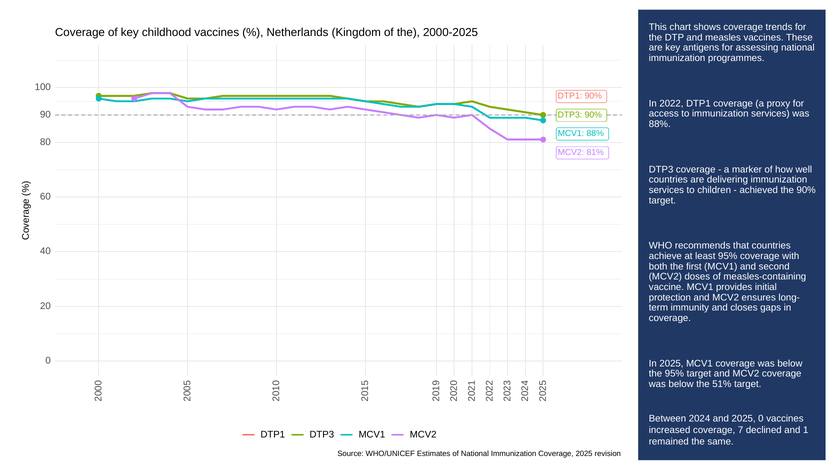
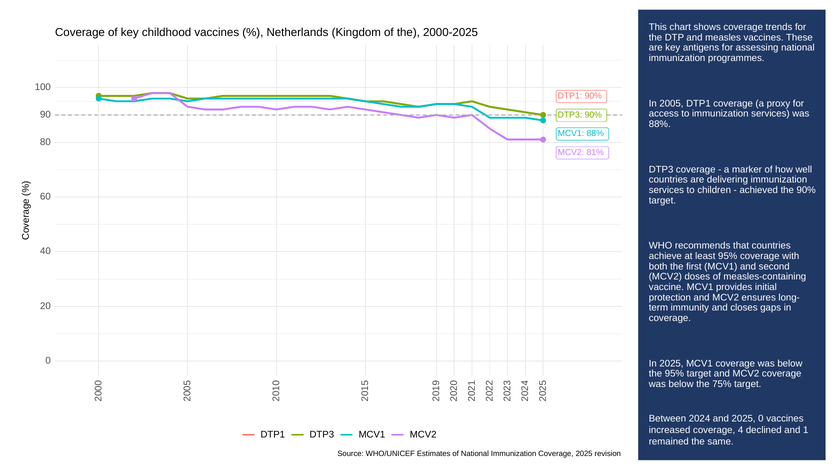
2022: 2022 -> 2005 (671, 103)
51%: 51% -> 75% (722, 384)
coverage 7: 7 -> 4 (741, 430)
